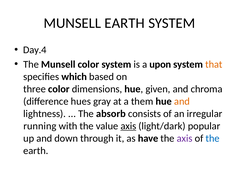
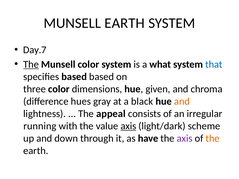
Day.4: Day.4 -> Day.7 (35, 50)
The underline: none -> present (31, 64)
upon: upon -> what (160, 64)
that colour: orange -> blue (214, 64)
specifies which: which -> based (74, 77)
them: them -> black (142, 101)
absorb: absorb -> appeal (111, 114)
popular: popular -> scheme (204, 126)
the colour: blue -> orange (213, 139)
